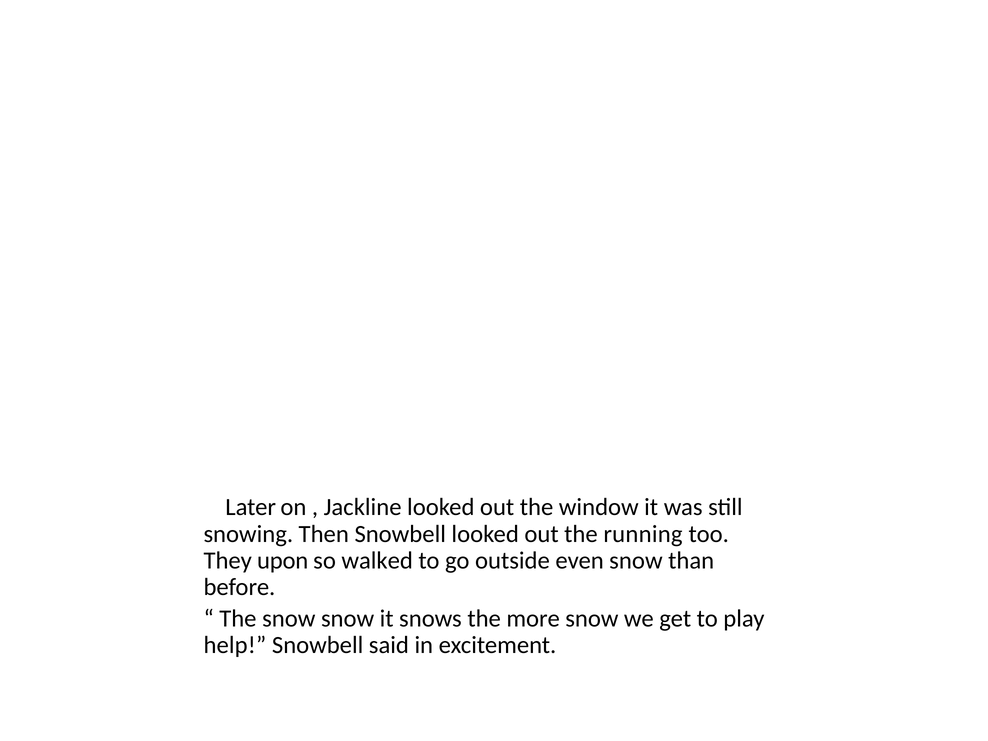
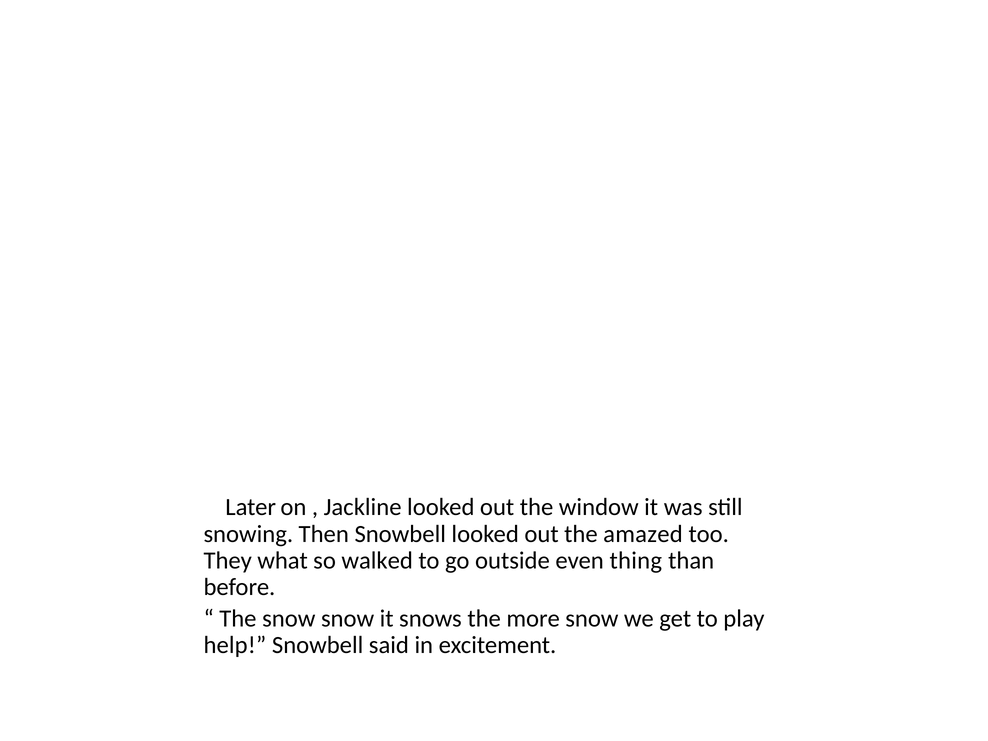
running: running -> amazed (643, 534)
upon: upon -> what (283, 561)
even snow: snow -> thing (636, 561)
